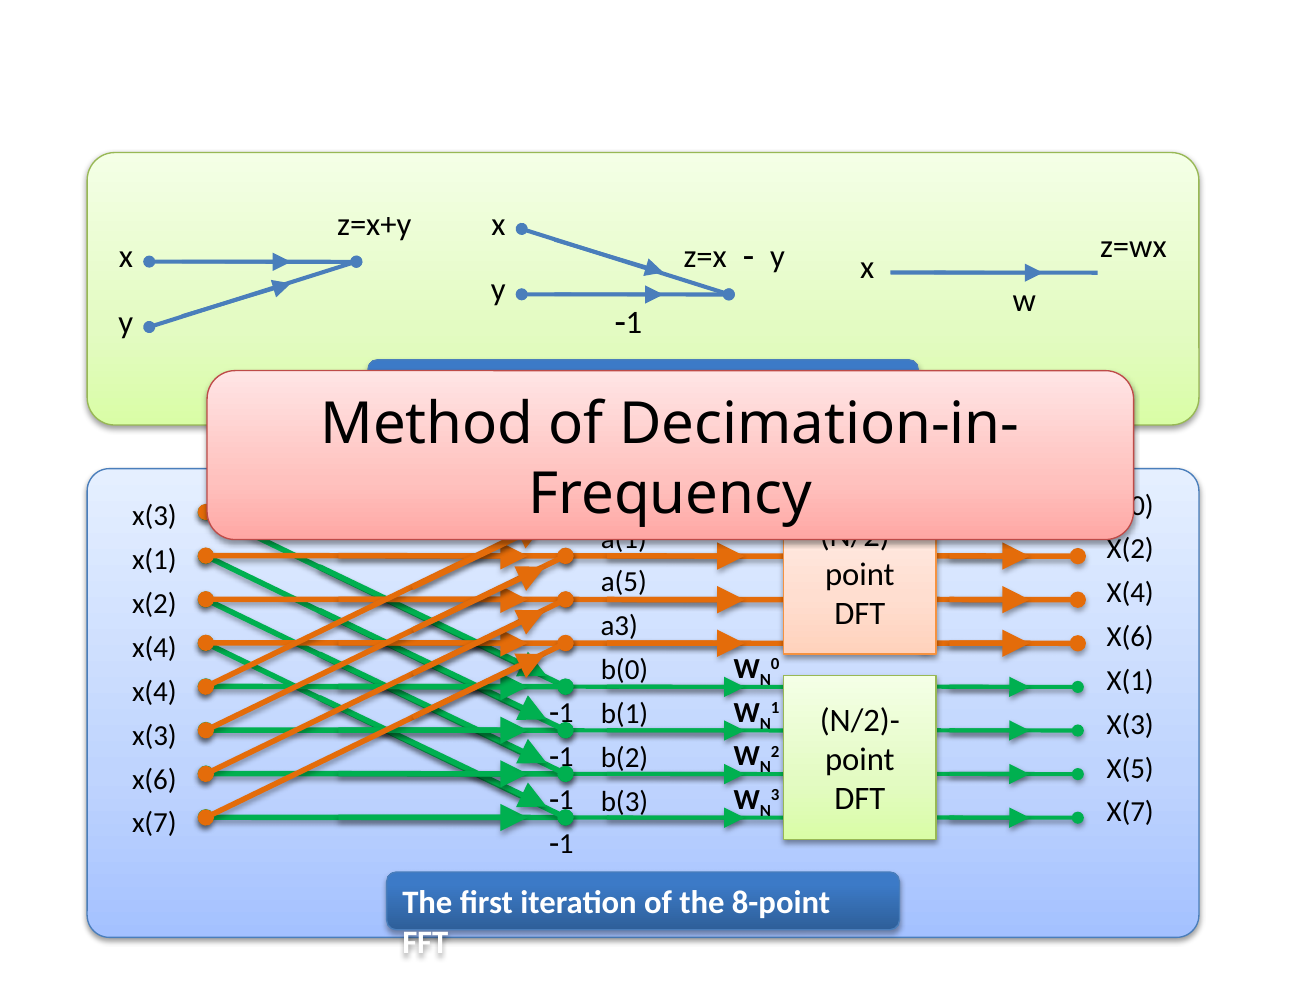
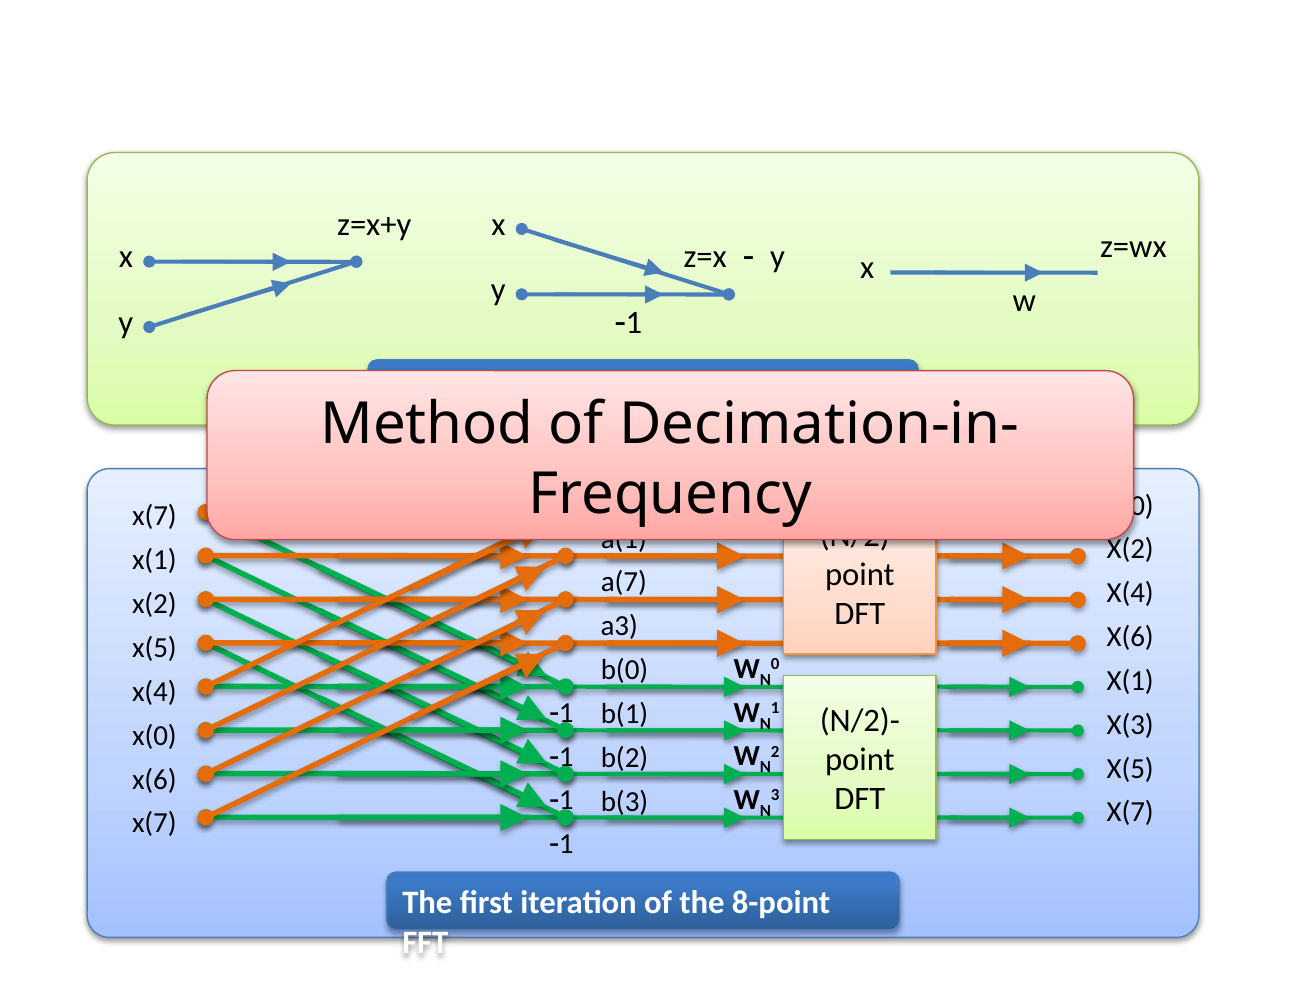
x(3: x(3 -> x(7 (154, 516)
a(5: a(5 -> a(7 (624, 582)
x(4: x(4 -> x(5 (154, 648)
x(3: x(3 -> x(0 (154, 736)
